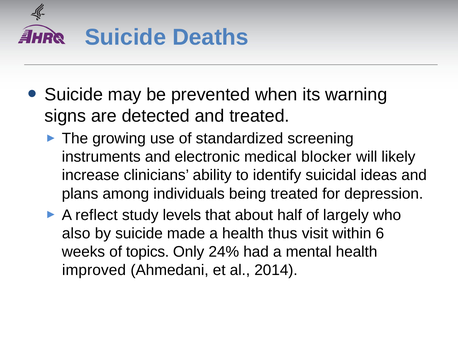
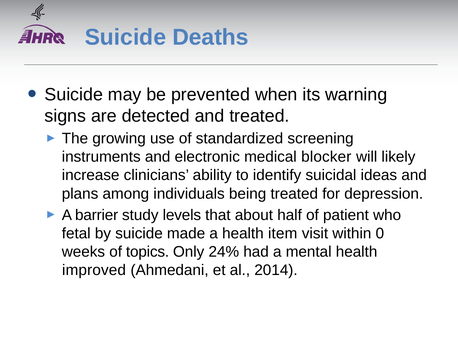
reflect: reflect -> barrier (97, 215)
largely: largely -> patient (346, 215)
also: also -> fetal (76, 233)
thus: thus -> item (283, 233)
6: 6 -> 0 (380, 233)
